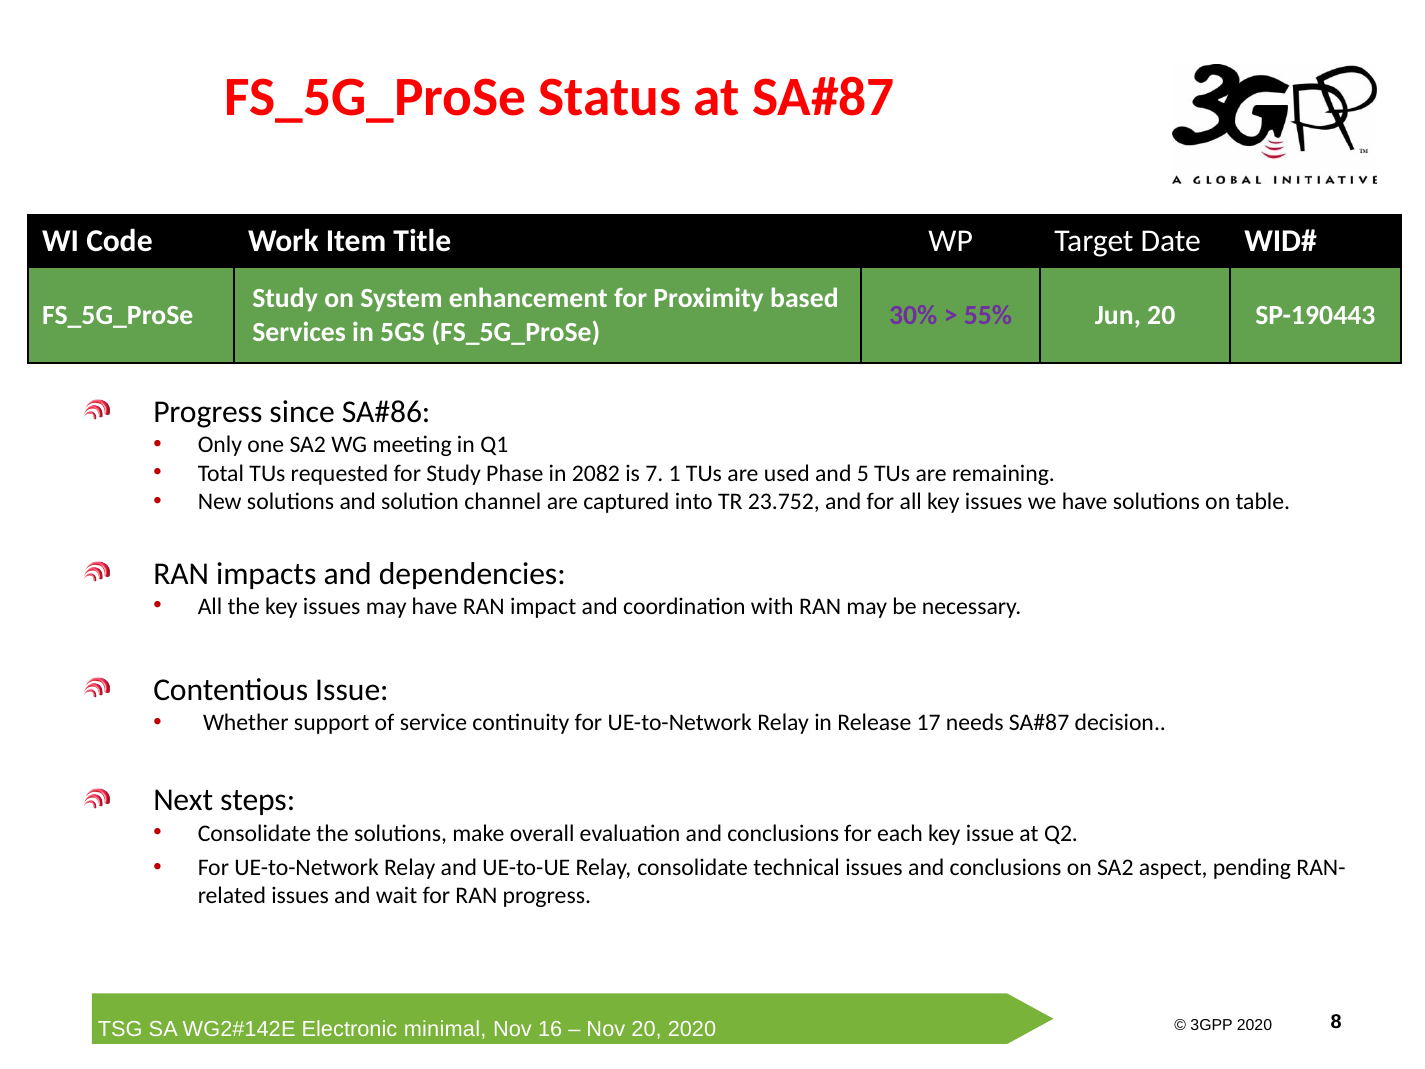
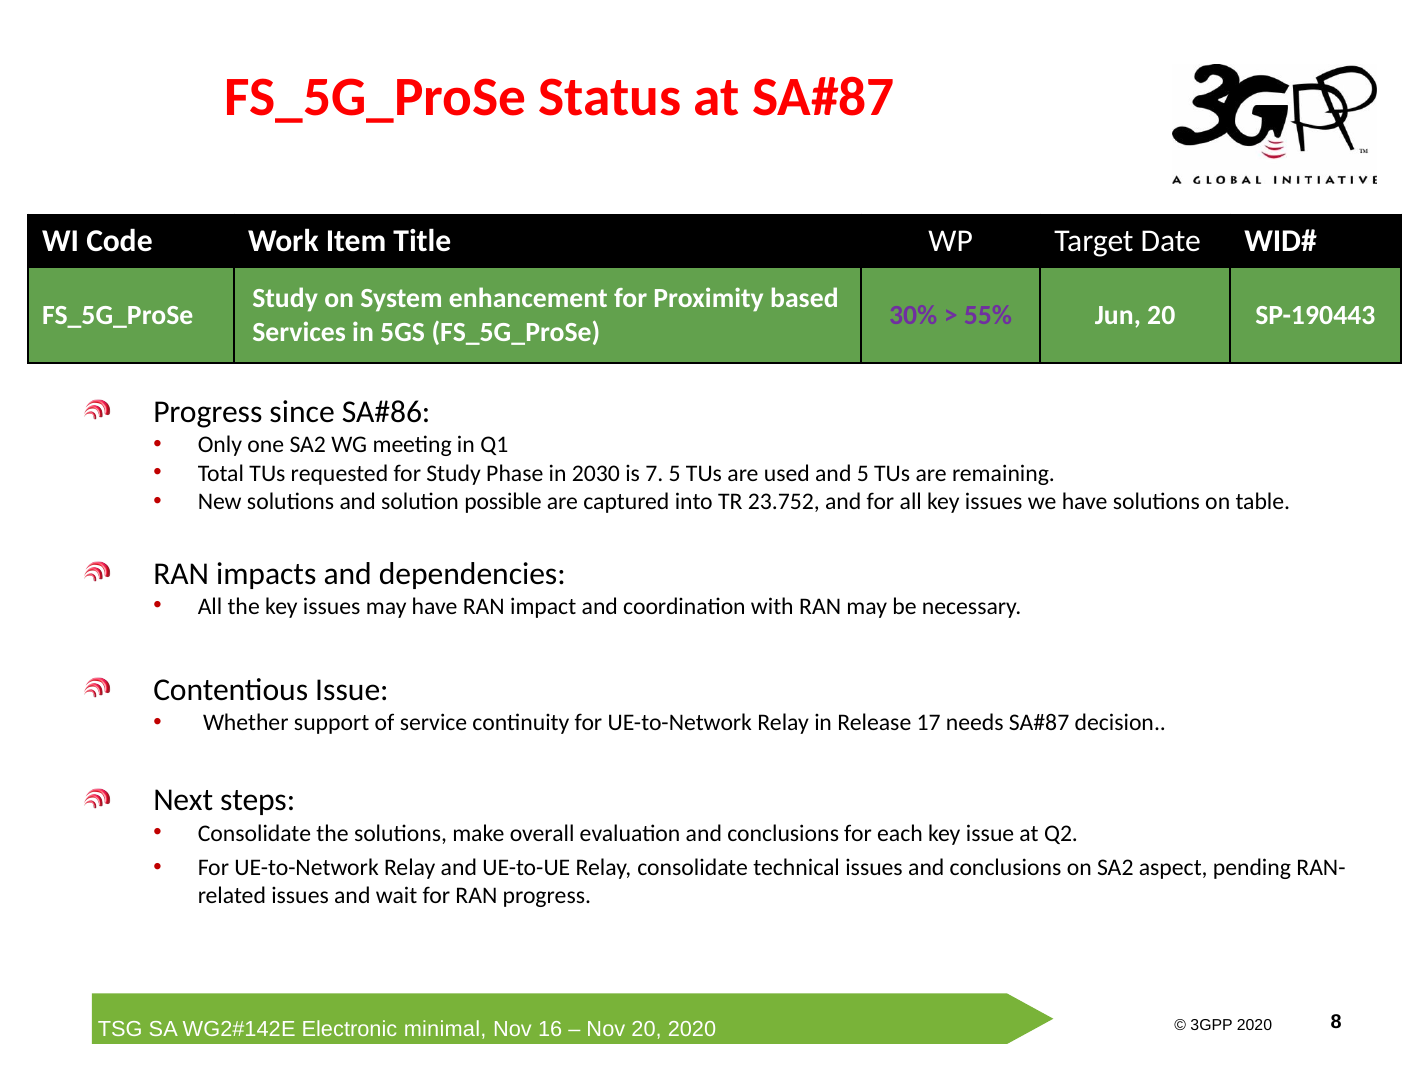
2082: 2082 -> 2030 (596, 473)
7 1: 1 -> 5 (675, 473)
channel: channel -> possible (503, 502)
